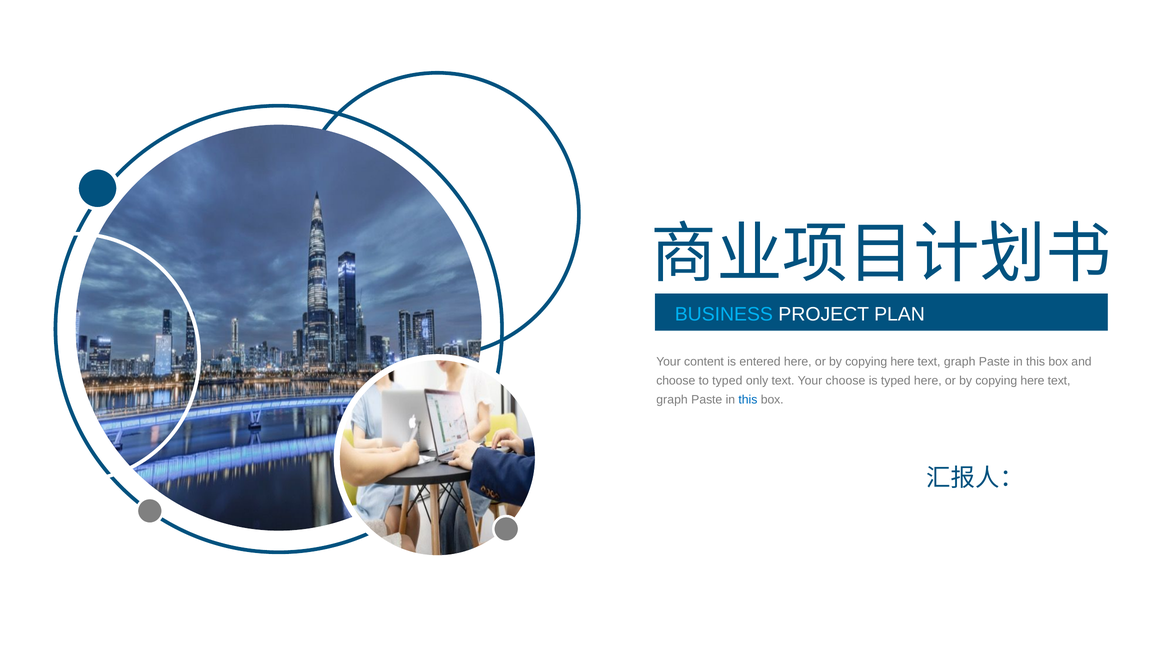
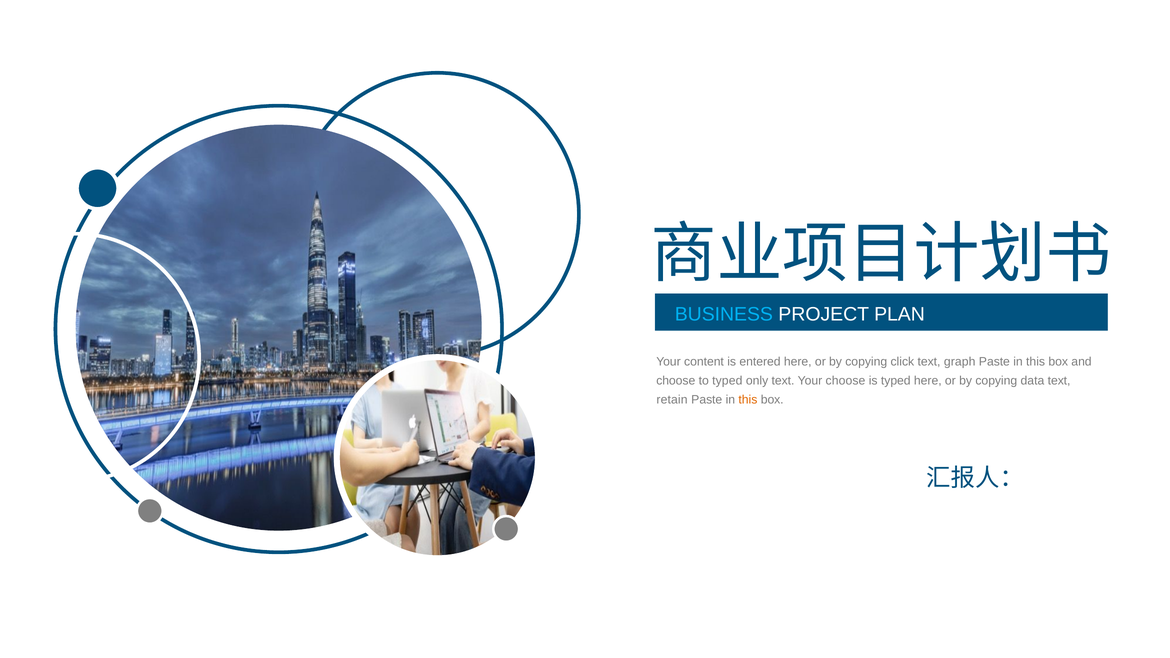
here: here -> click (902, 362)
here: here -> data (1032, 381)
graph: graph -> retain (672, 400)
this colour: blue -> orange (748, 400)
